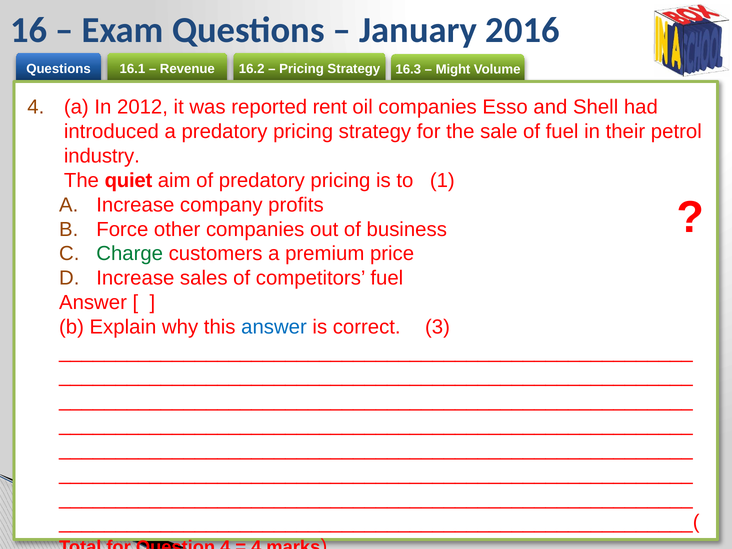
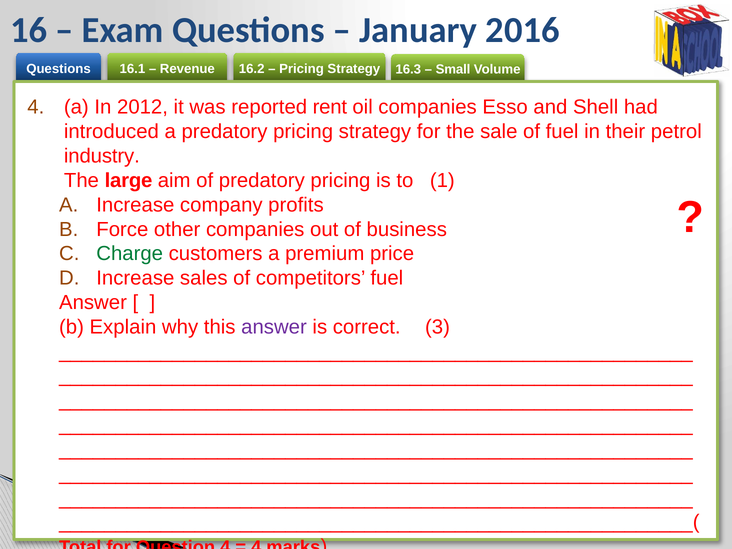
Might: Might -> Small (453, 69)
quiet: quiet -> large (129, 180)
answer colour: blue -> purple (274, 327)
